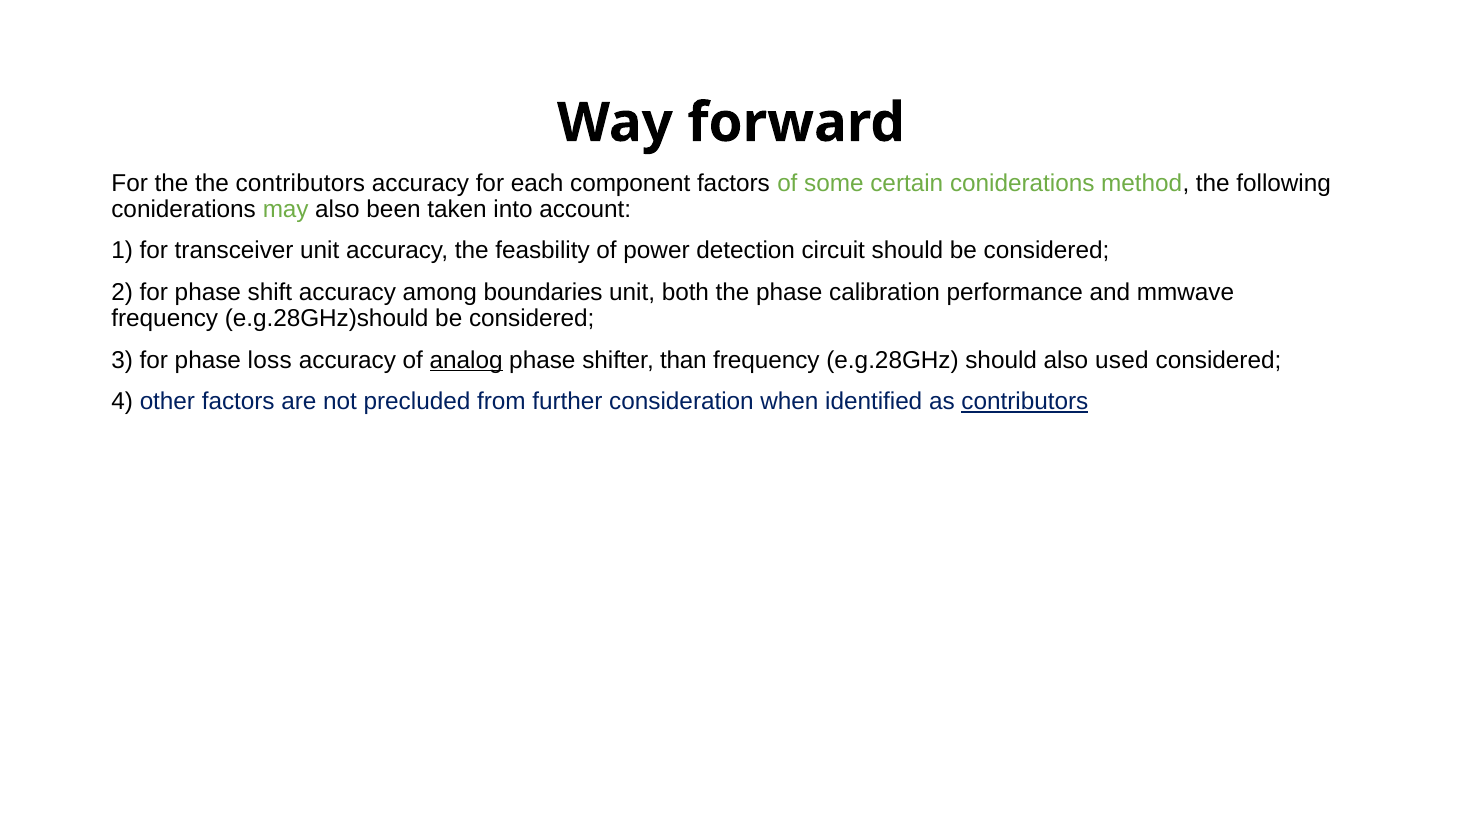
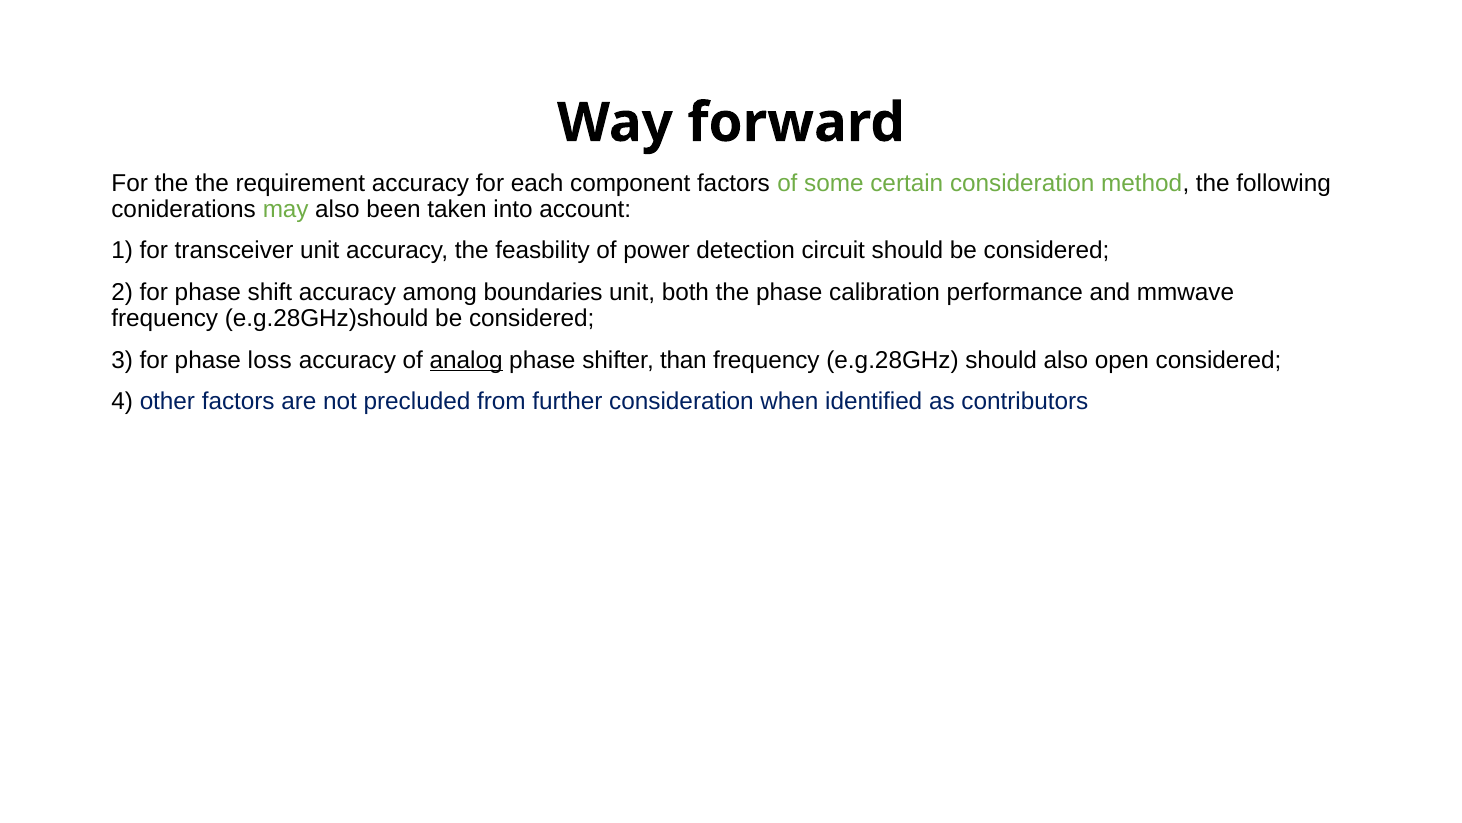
the contributors: contributors -> requirement (300, 183)
certain coniderations: coniderations -> consideration (1022, 183)
used: used -> open (1122, 360)
contributors underline: present -> none (1025, 401)
